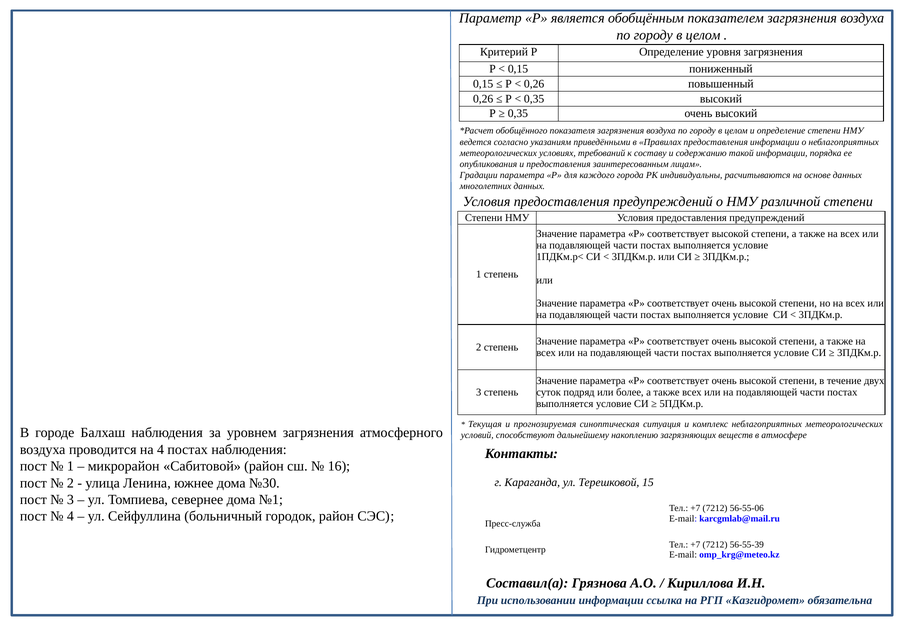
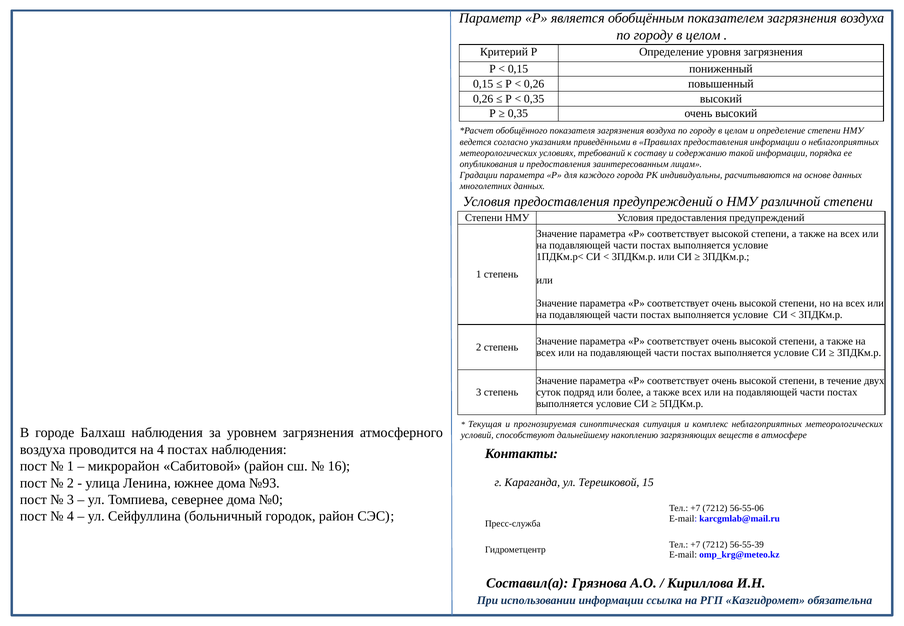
№30: №30 -> №93 (264, 483)
№1: №1 -> №0 (271, 500)
